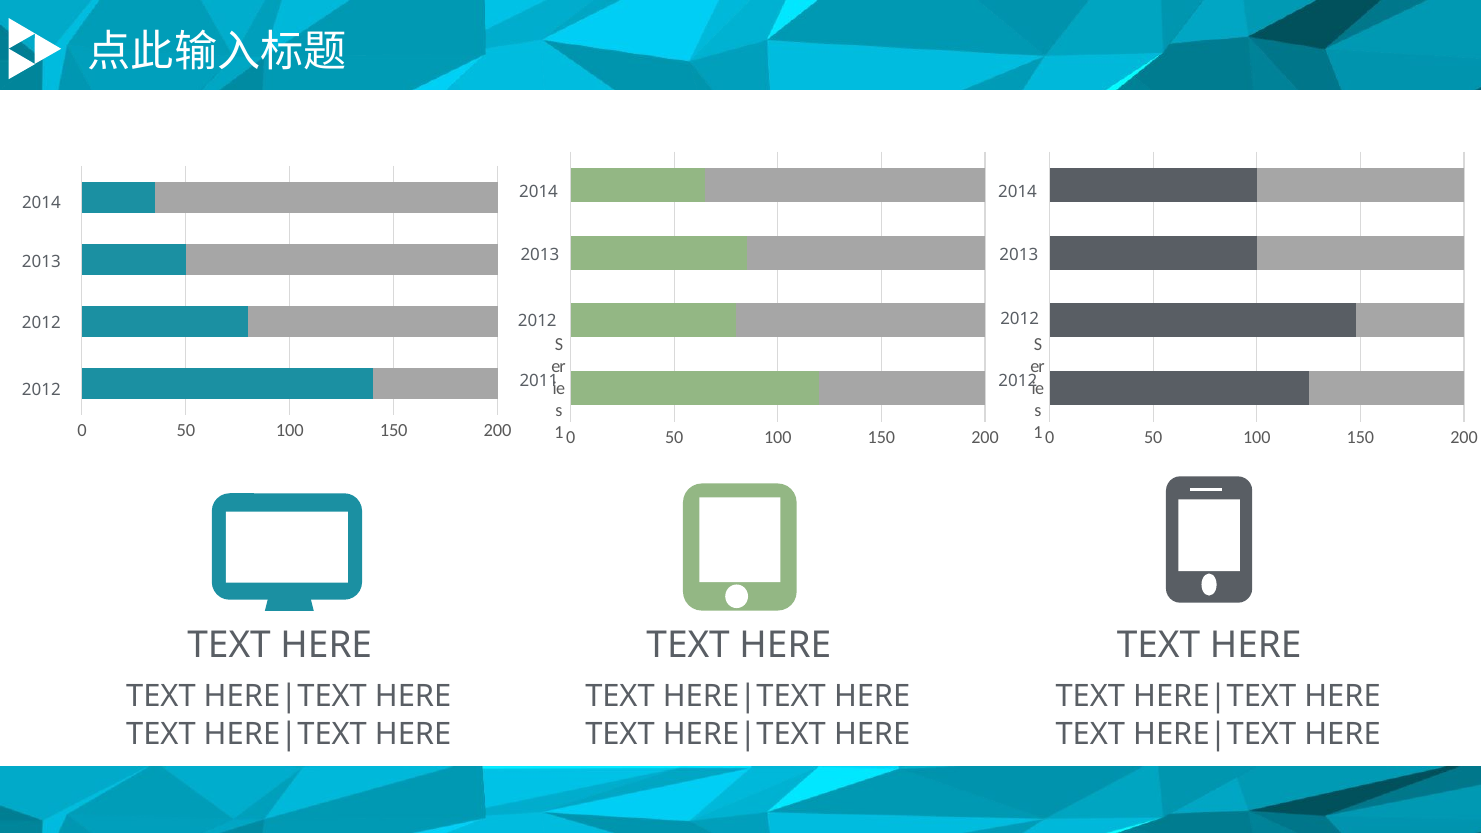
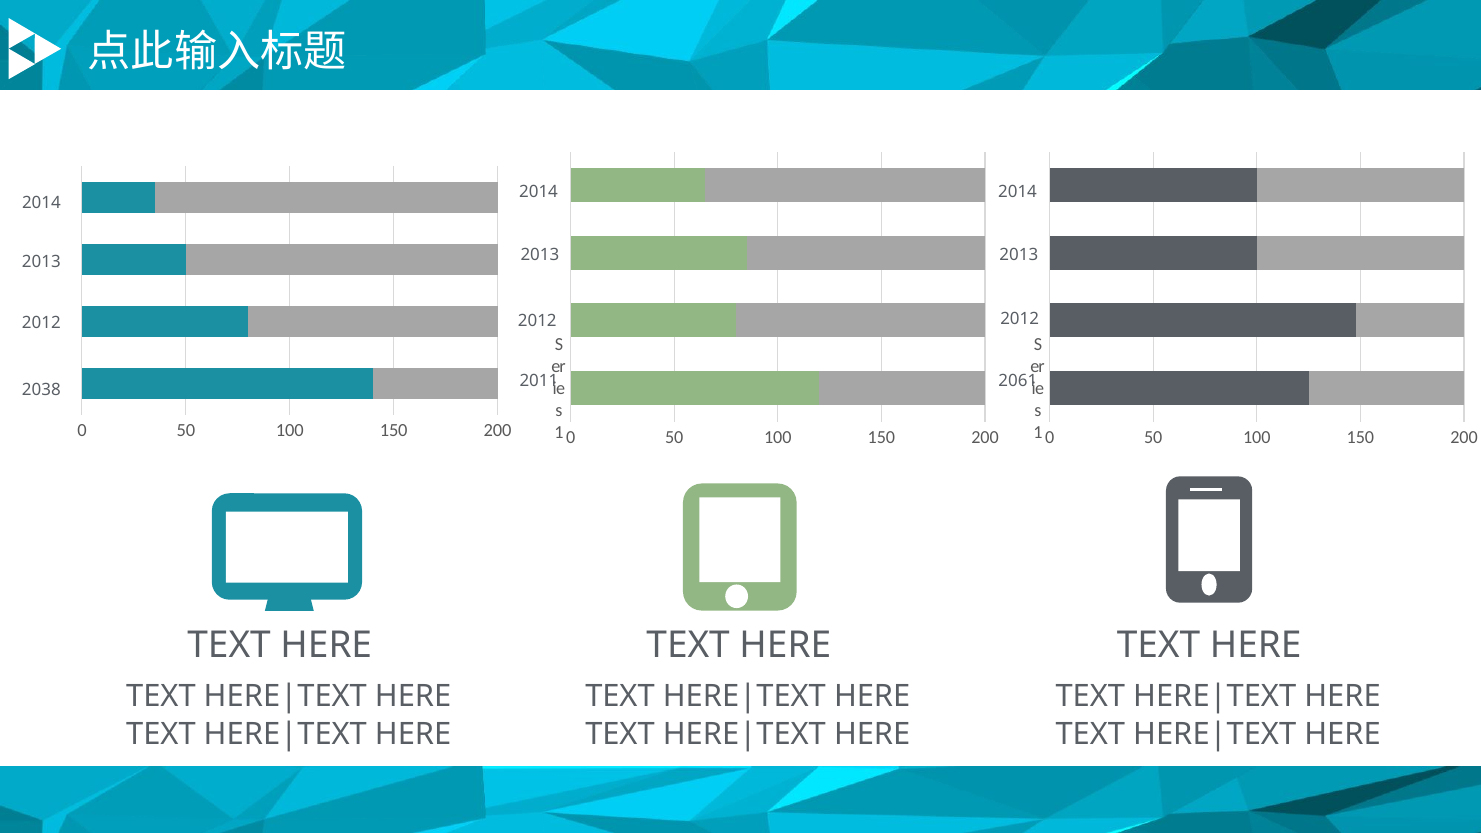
2012: 2012 -> 2061 (1018, 381)
2012: 2012 -> 2038 (41, 390)
